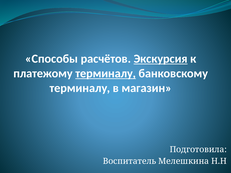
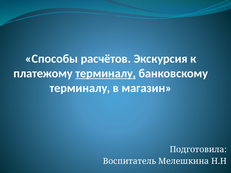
Экскурсия underline: present -> none (161, 59)
